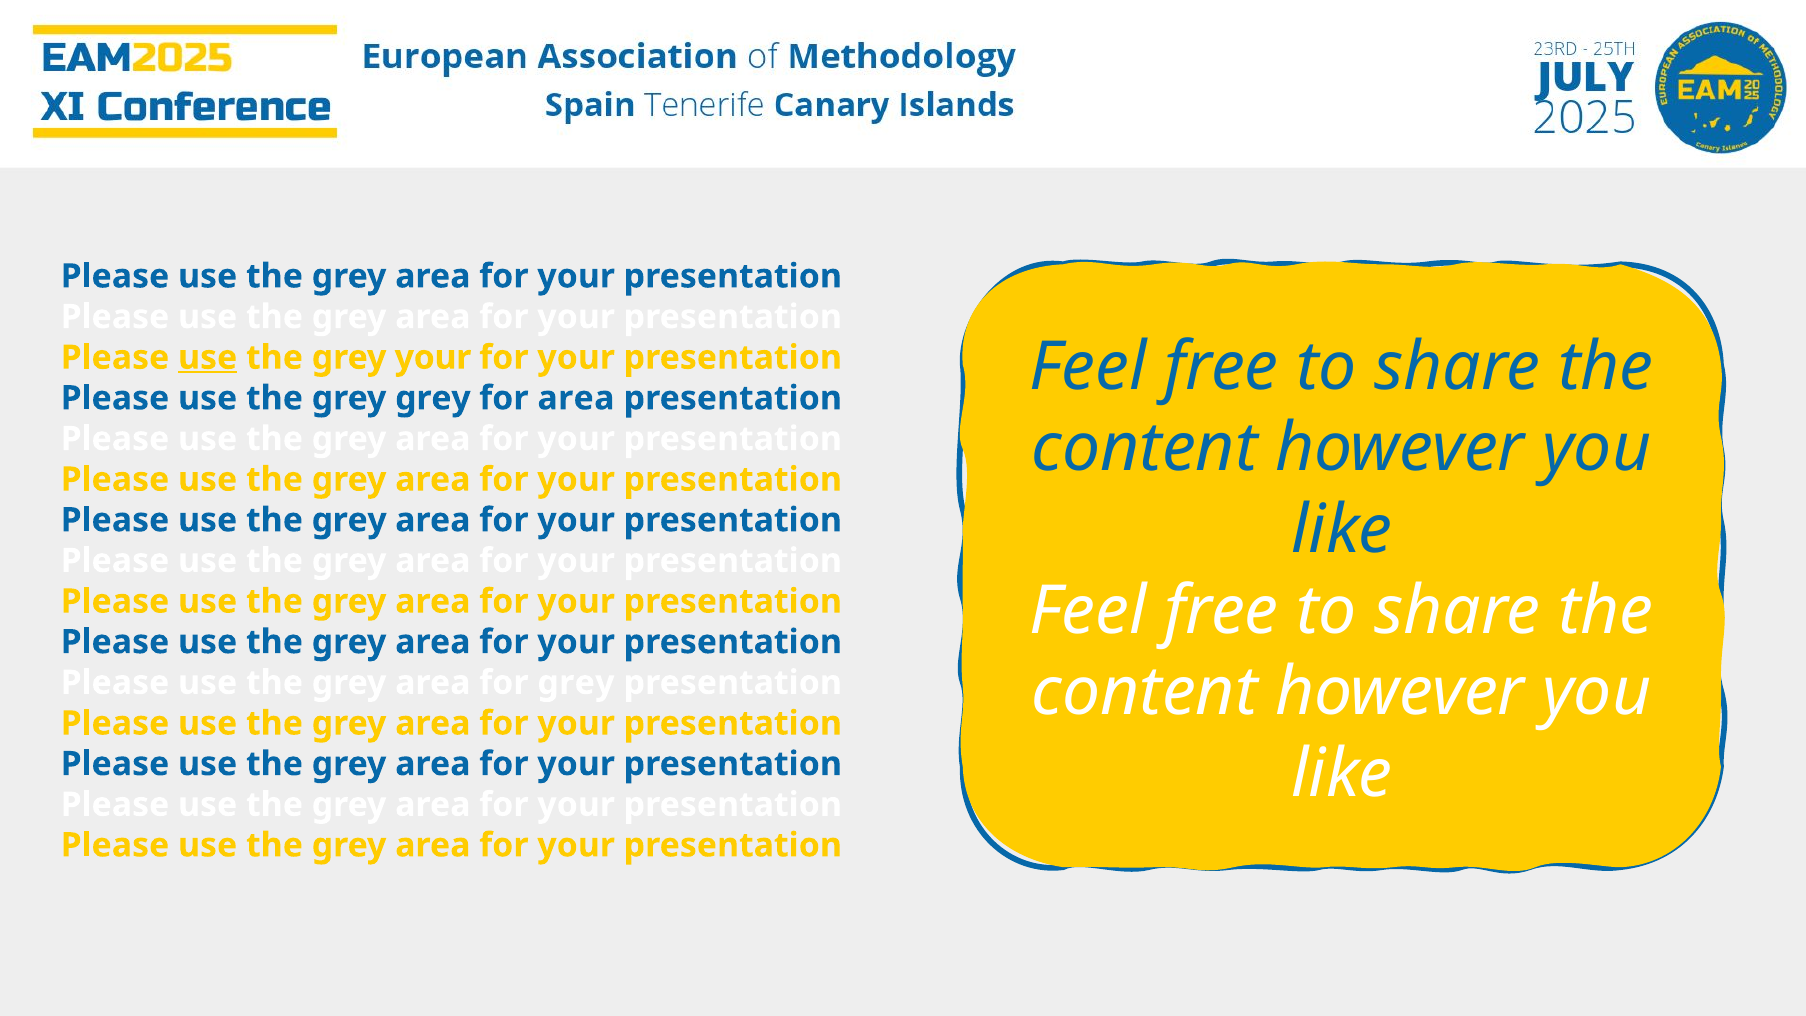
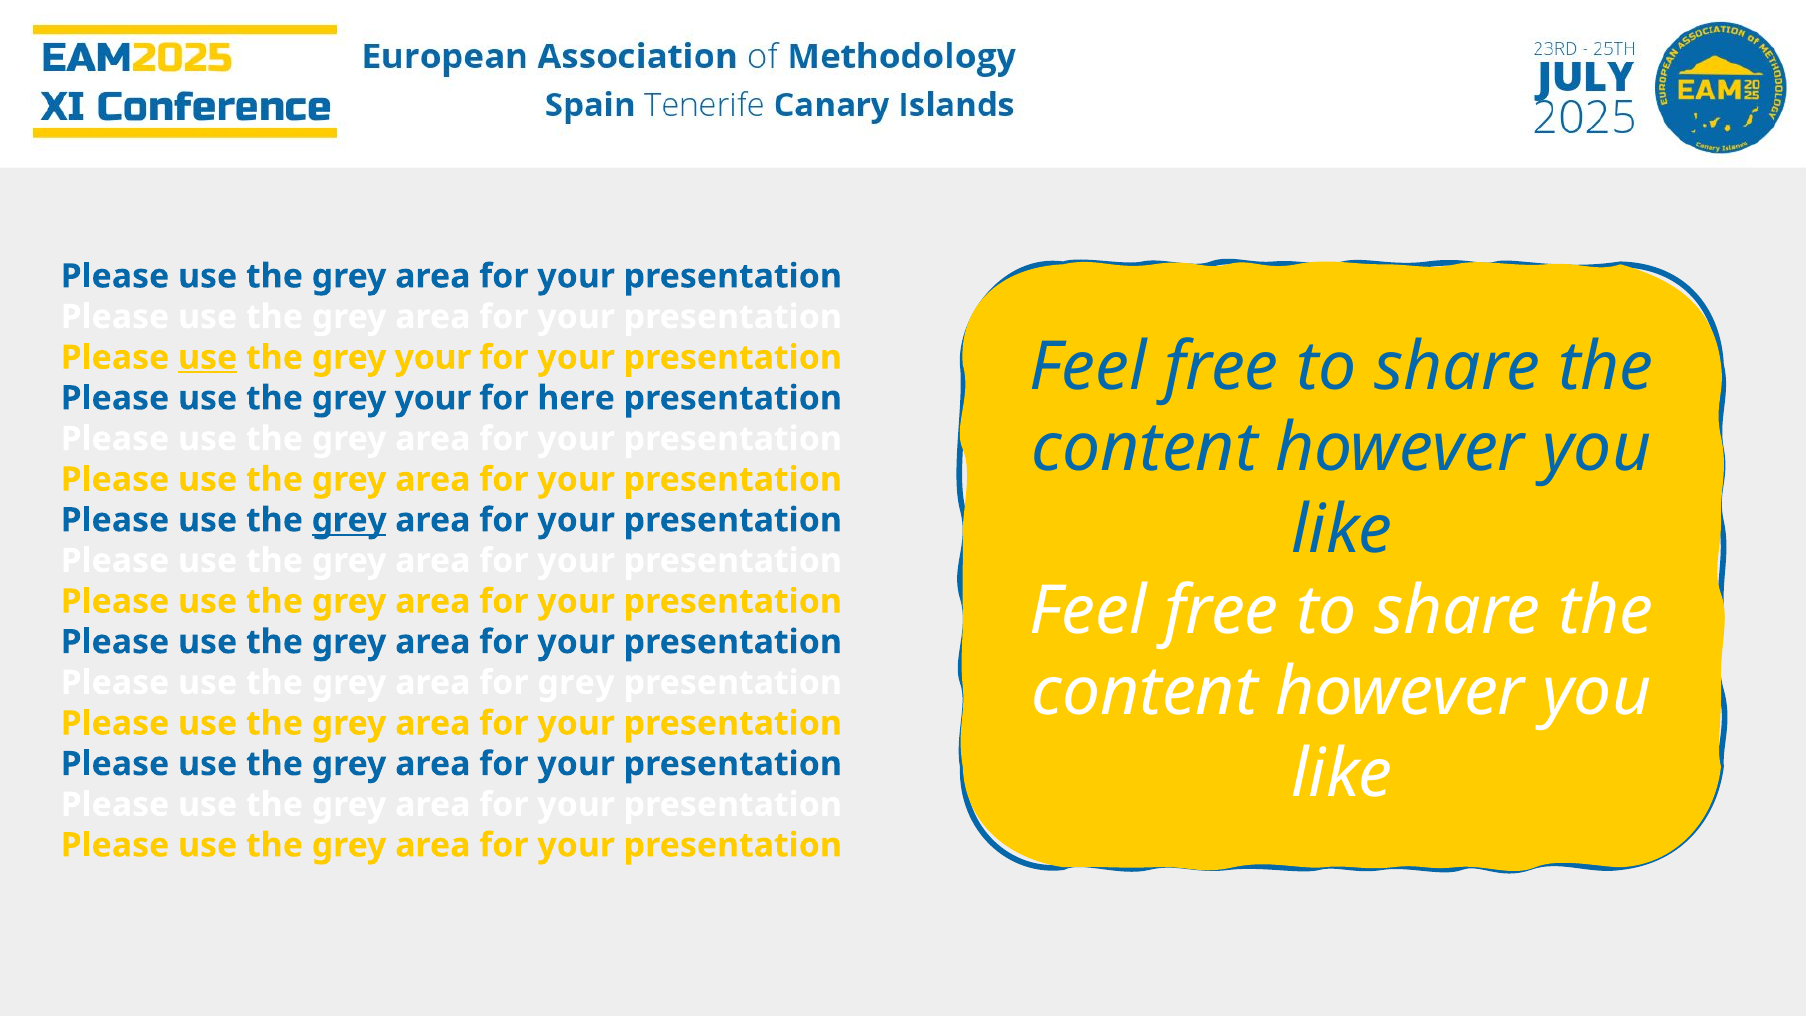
grey: grey -> your (433, 398)
for area: area -> here (576, 398)
grey underline: none -> present (349, 520)
